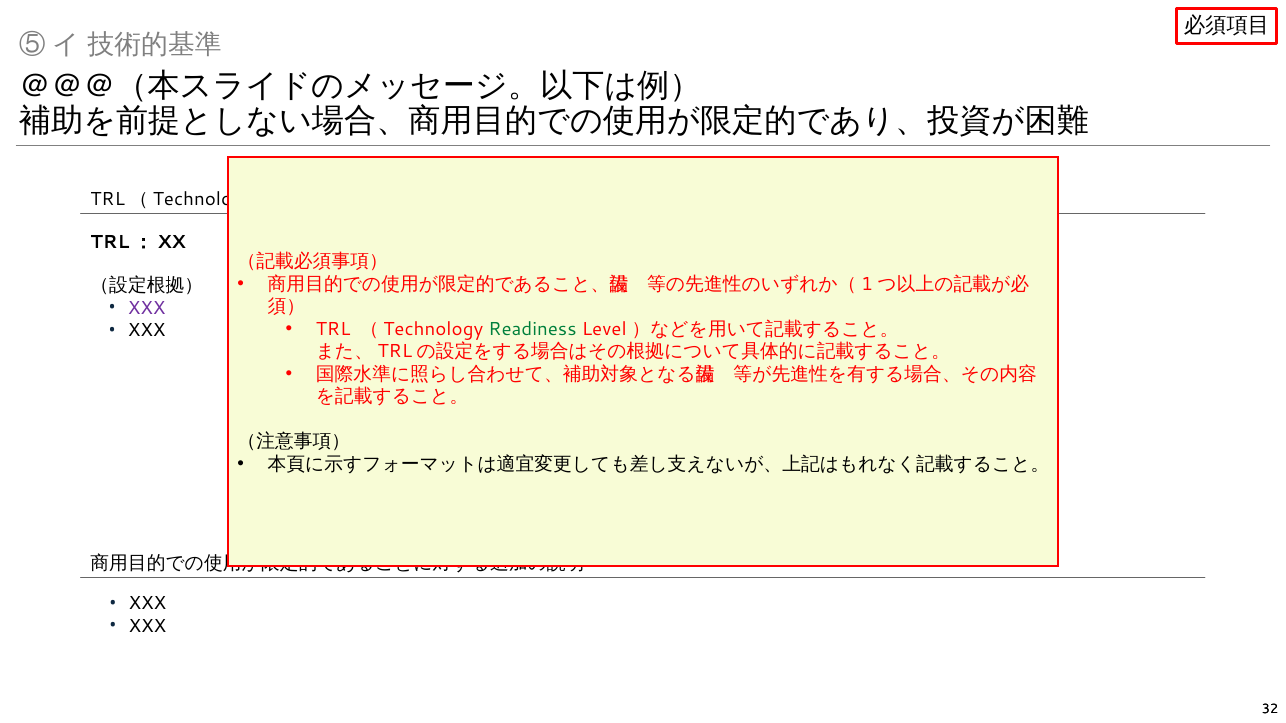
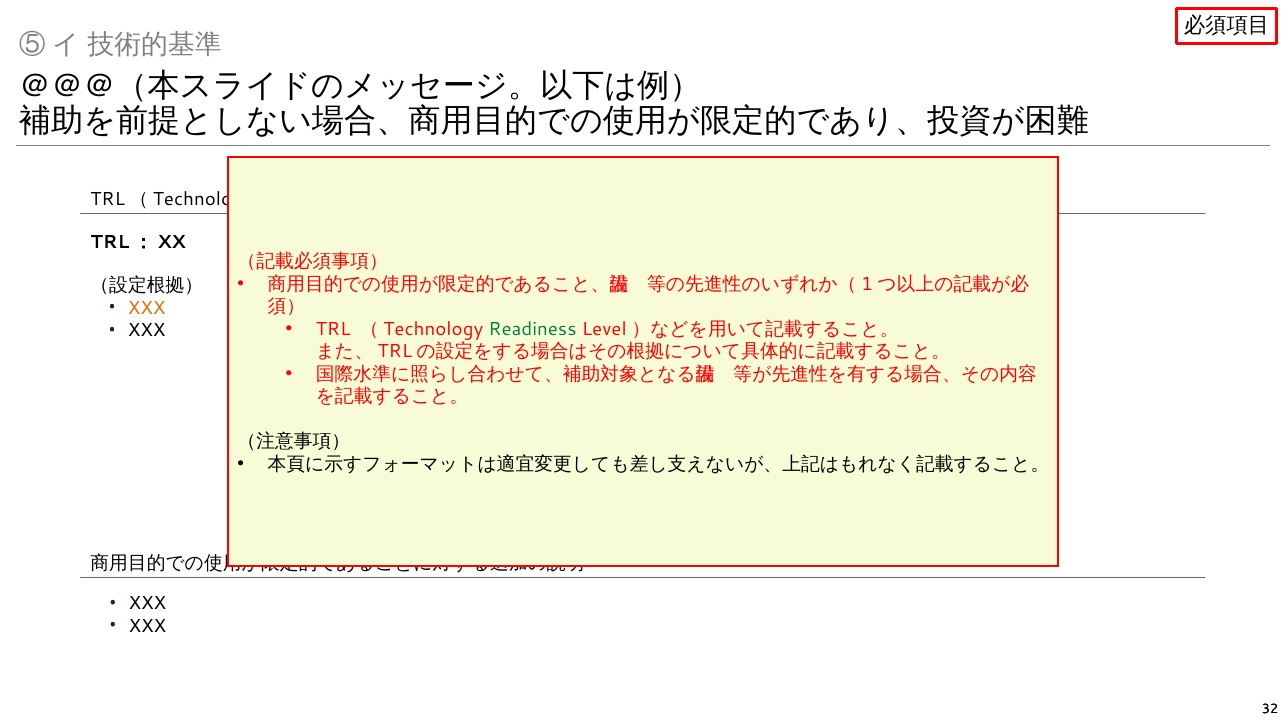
XXX colour: purple -> orange (147, 308)
